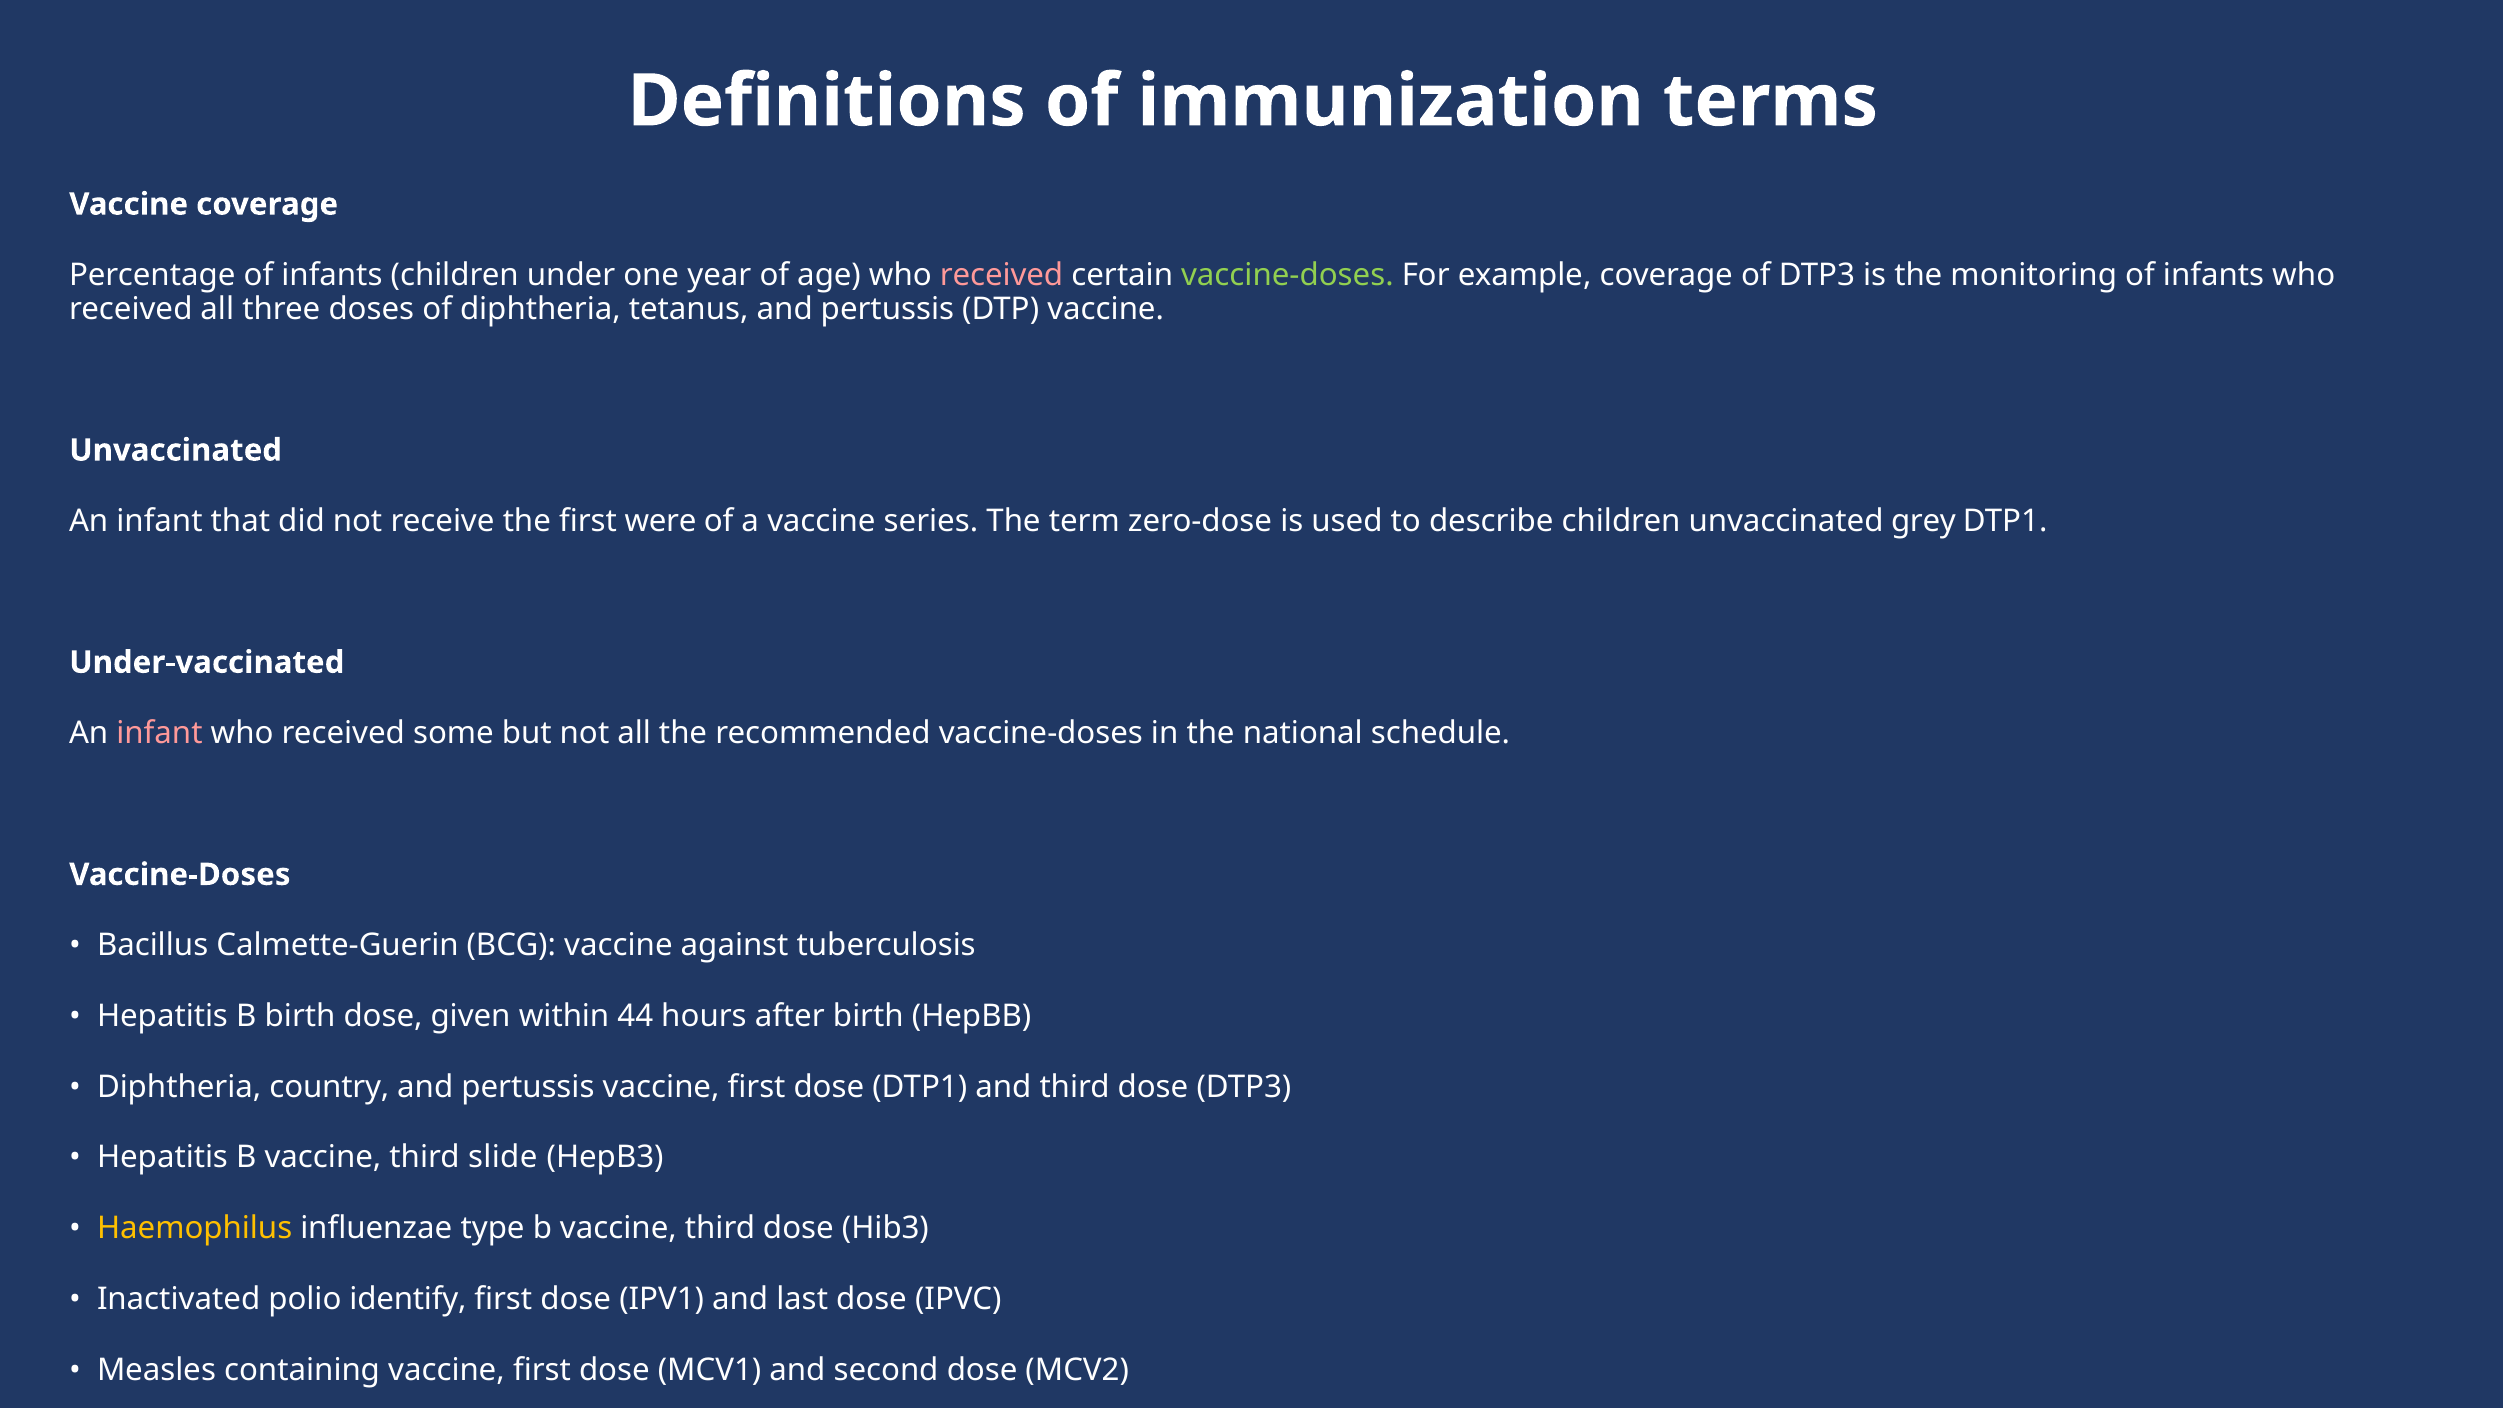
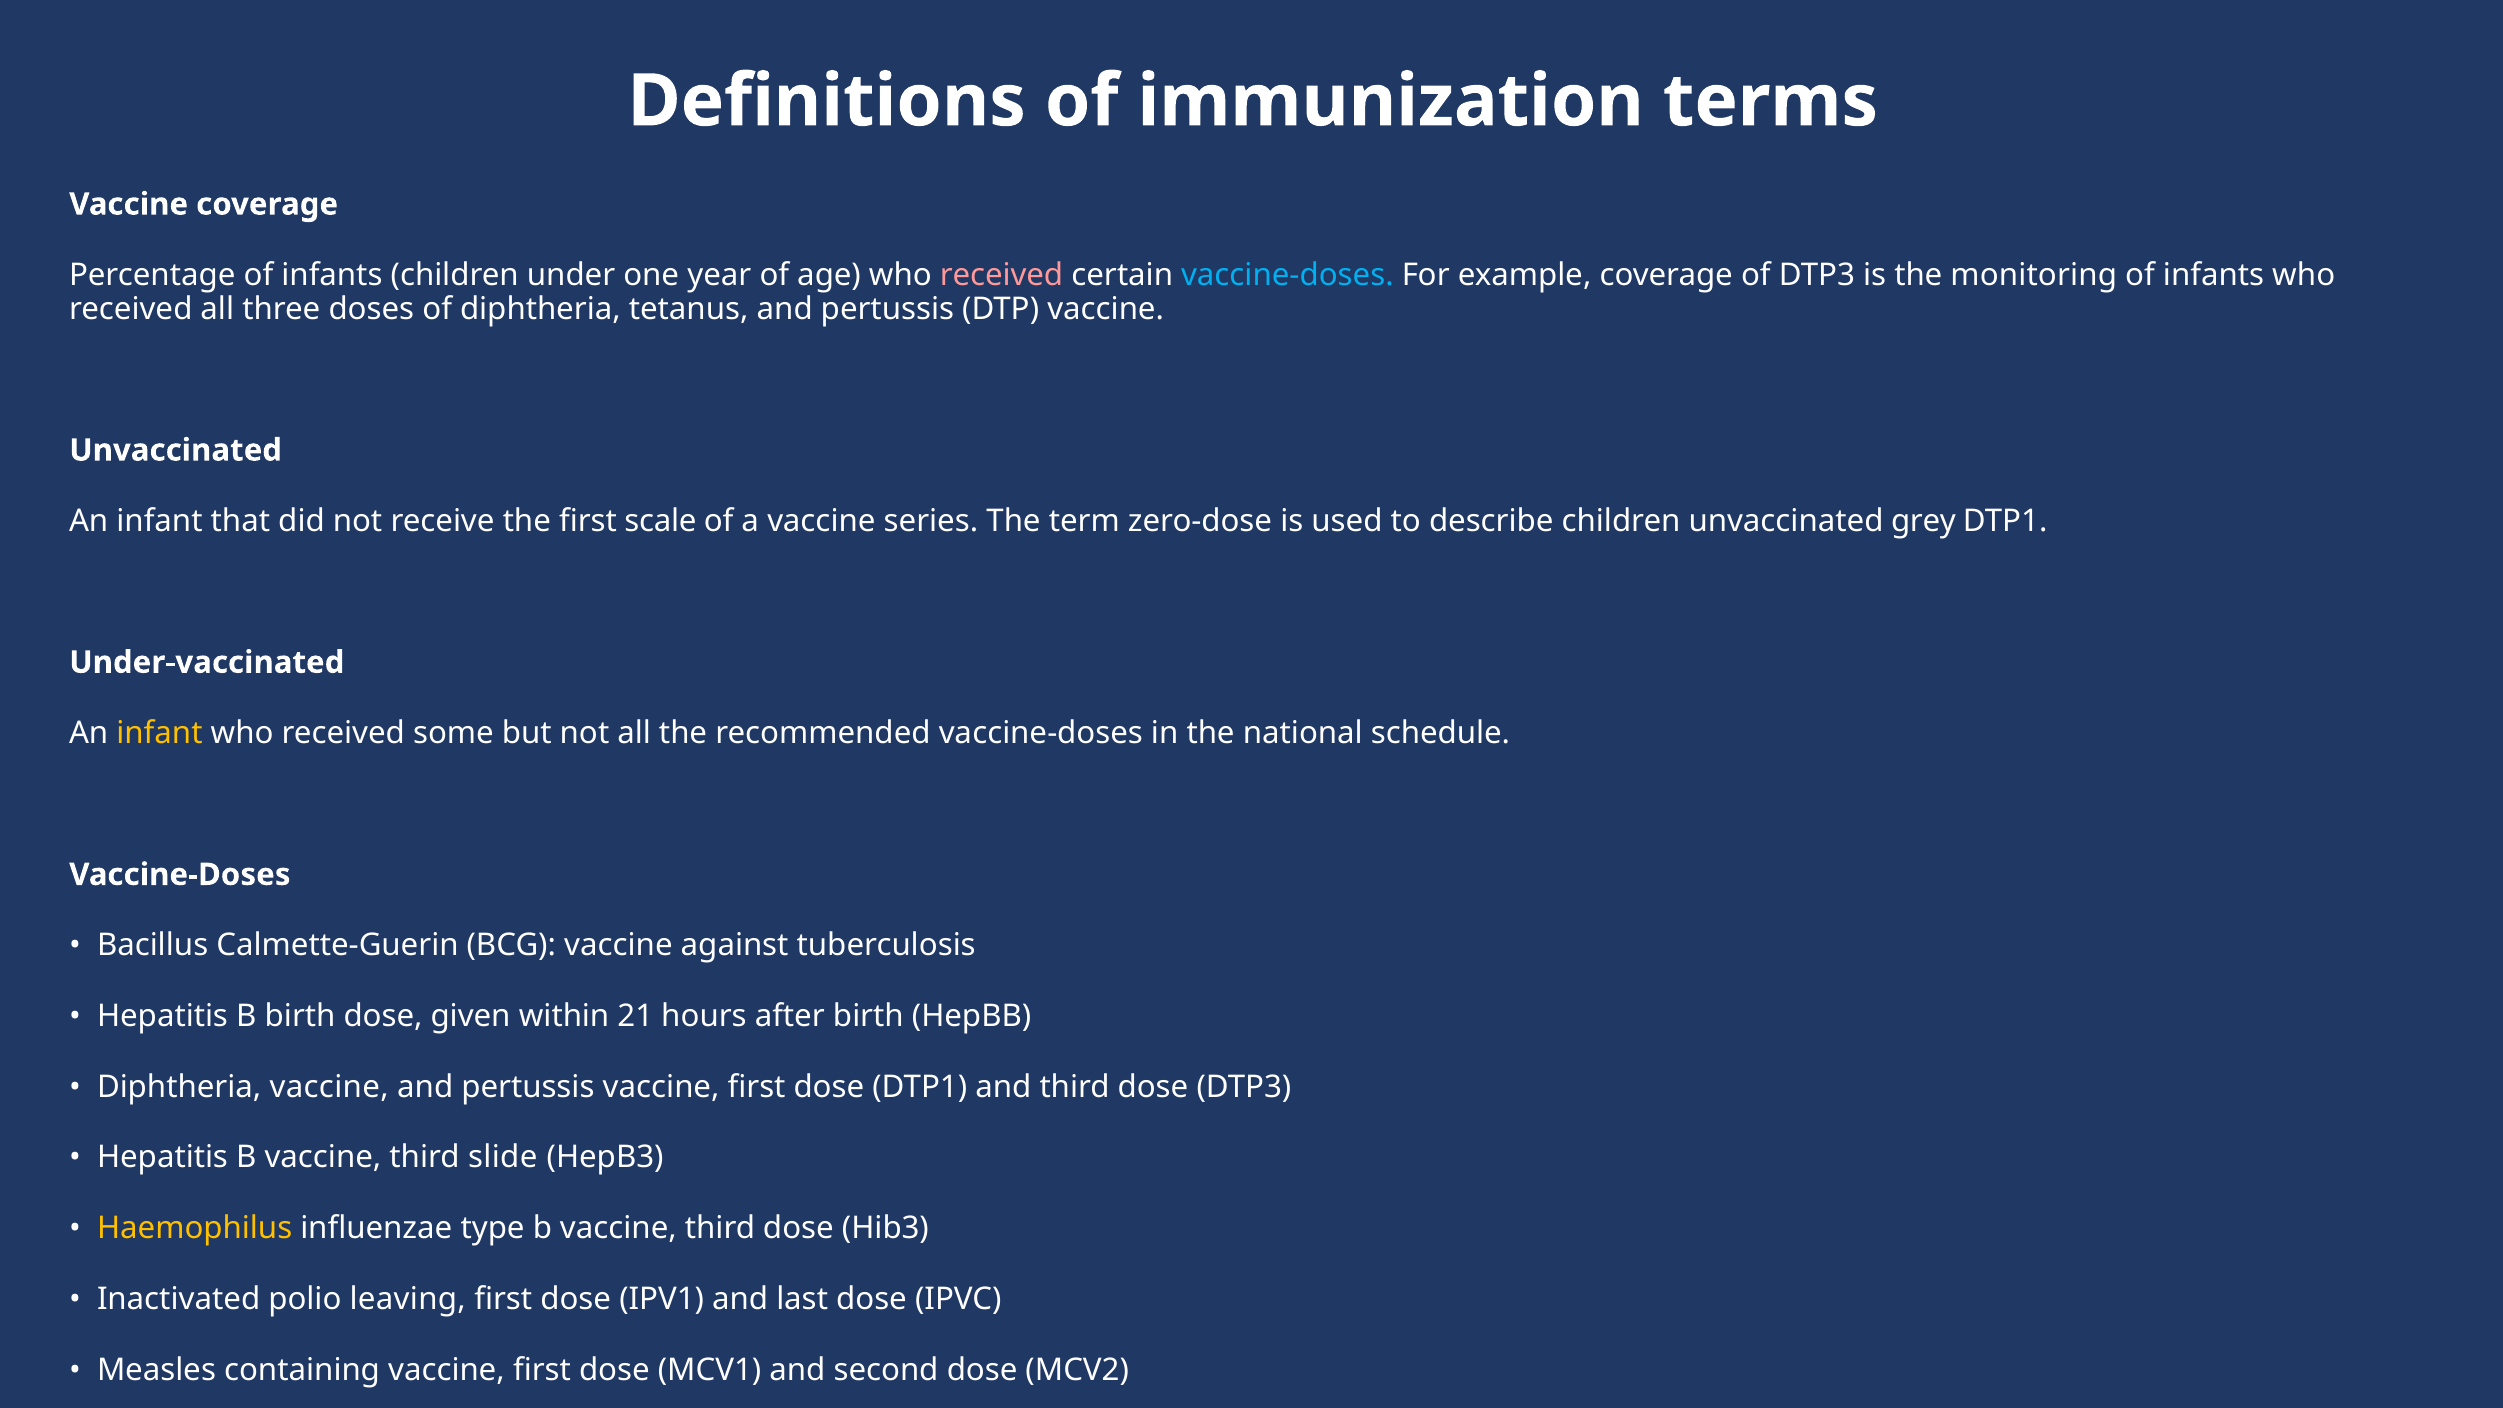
vaccine-doses colour: light green -> light blue (1287, 275)
were: were -> scale (660, 521)
infant colour: pink -> yellow (159, 733)
44: 44 -> 21 (635, 1016)
Diphtheria country: country -> vaccine (329, 1087)
identify: identify -> leaving (408, 1299)
